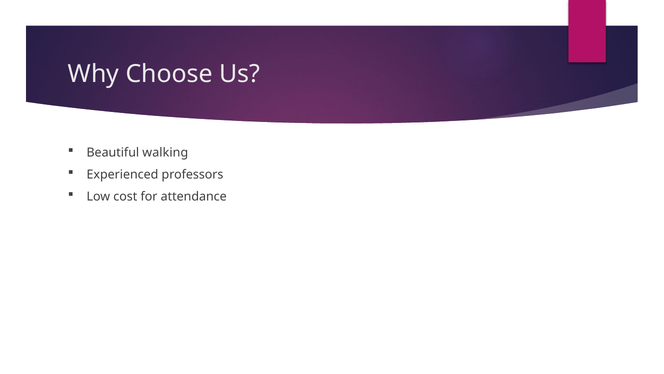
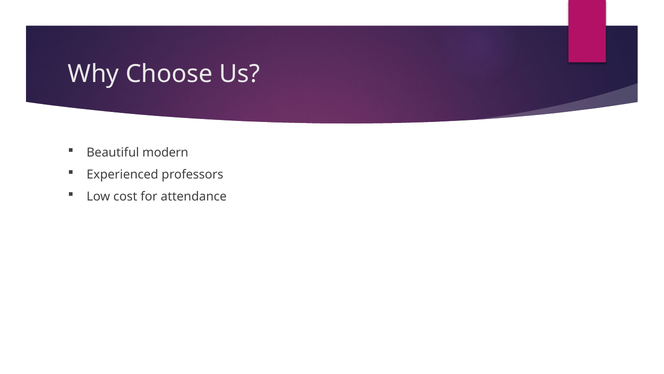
walking: walking -> modern (165, 153)
